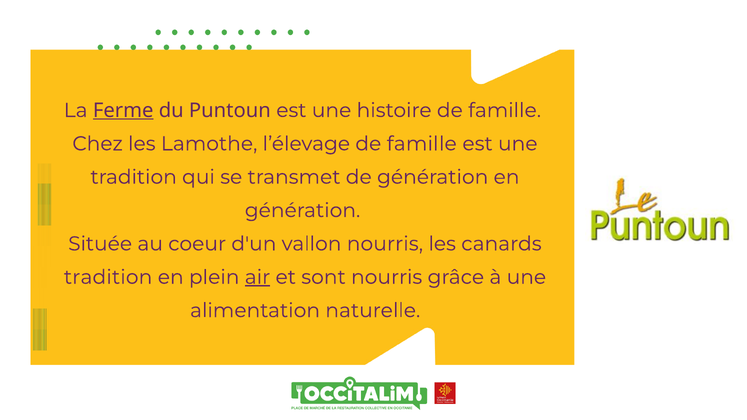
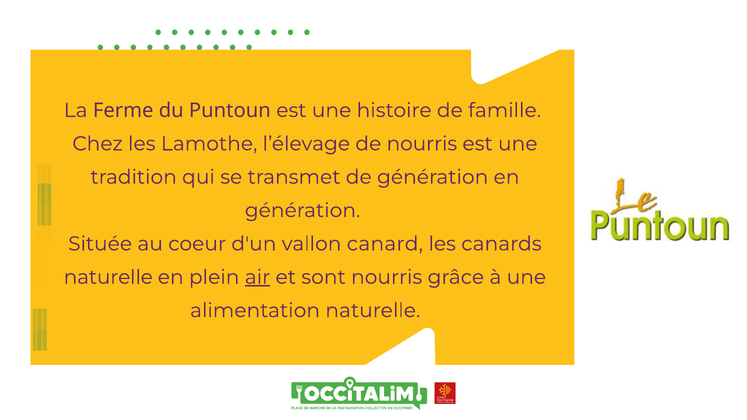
Ferme underline: present -> none (123, 110)
l’élevage de famille: famille -> nourris (422, 144)
vallon nourris: nourris -> canard (385, 244)
tradition: tradition -> naturelle (108, 277)
